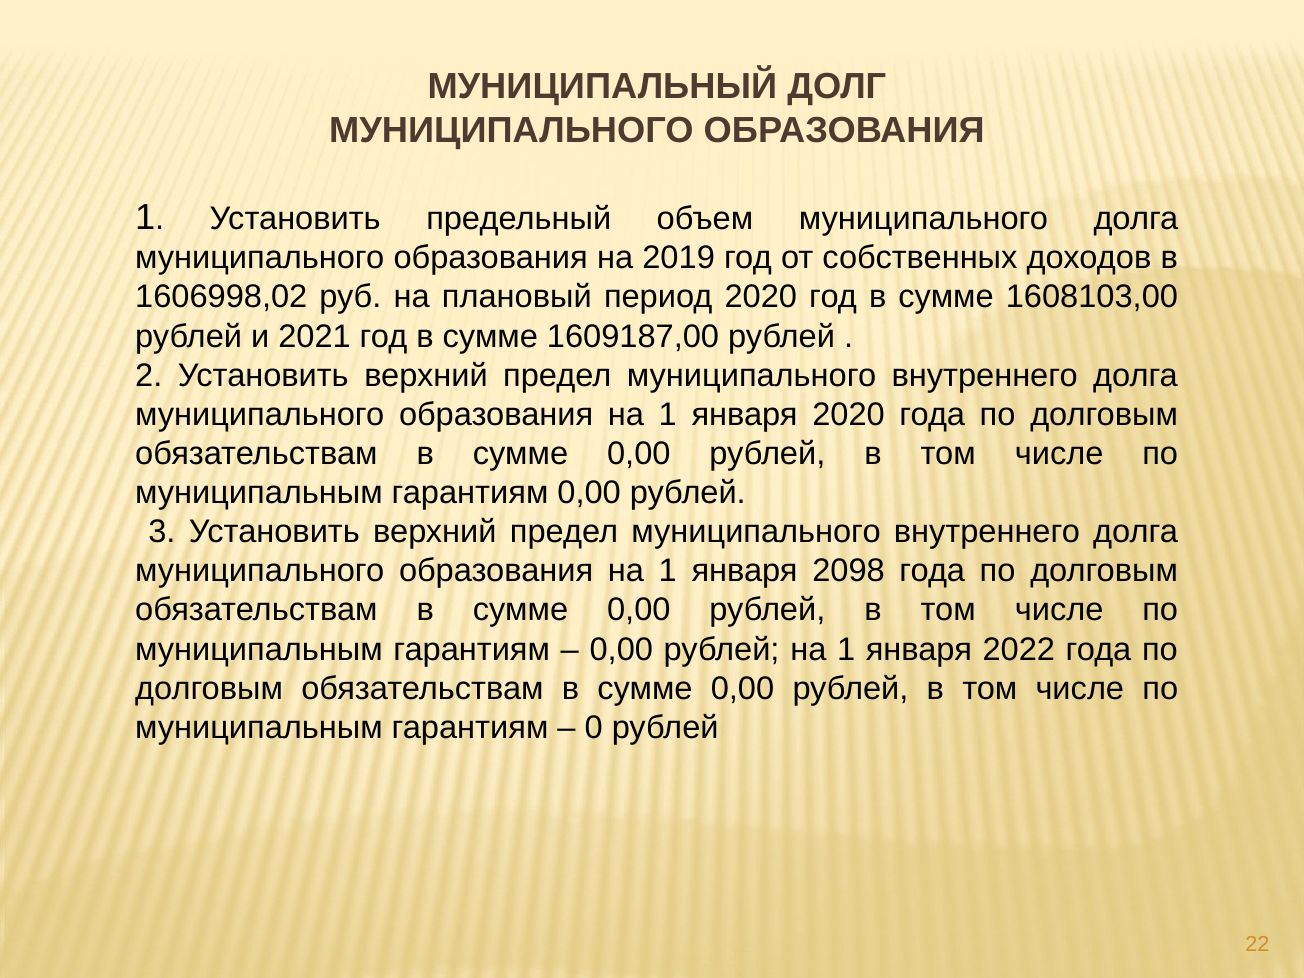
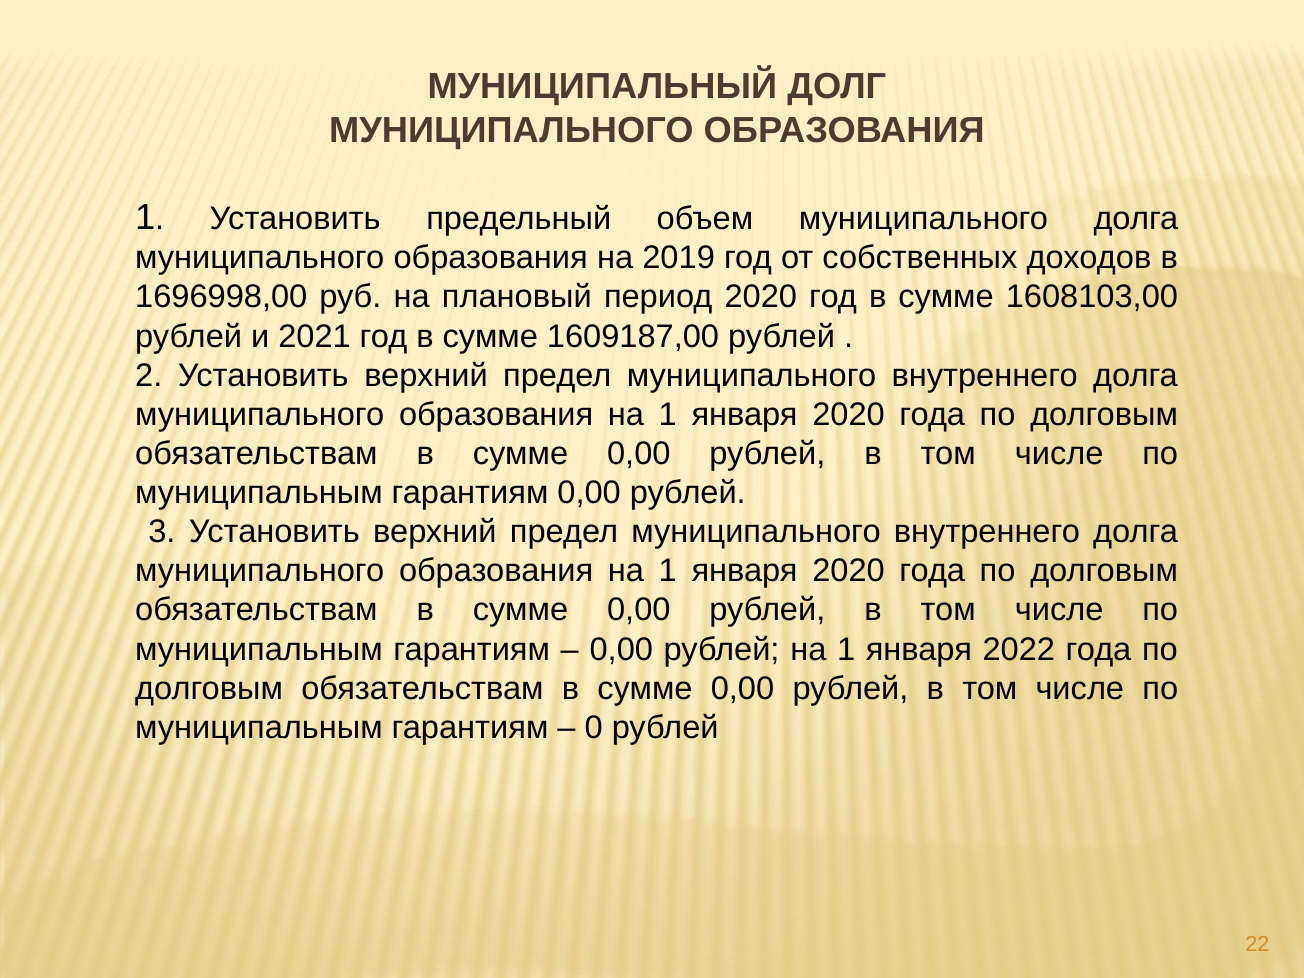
1606998,02: 1606998,02 -> 1696998,00 (221, 297)
2098: 2098 -> 2020 (849, 571)
